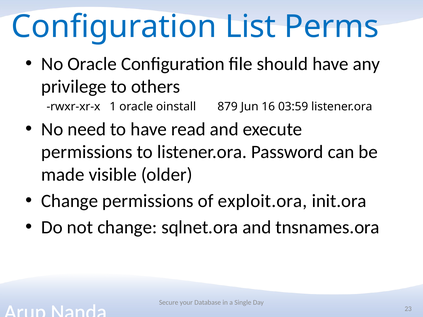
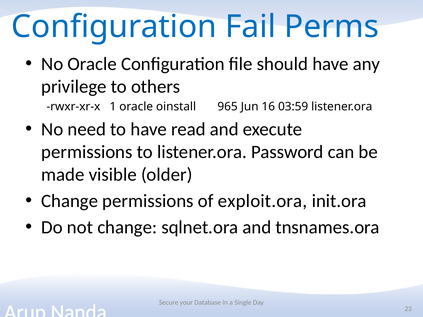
List: List -> Fail (251, 27)
879: 879 -> 965 (228, 107)
